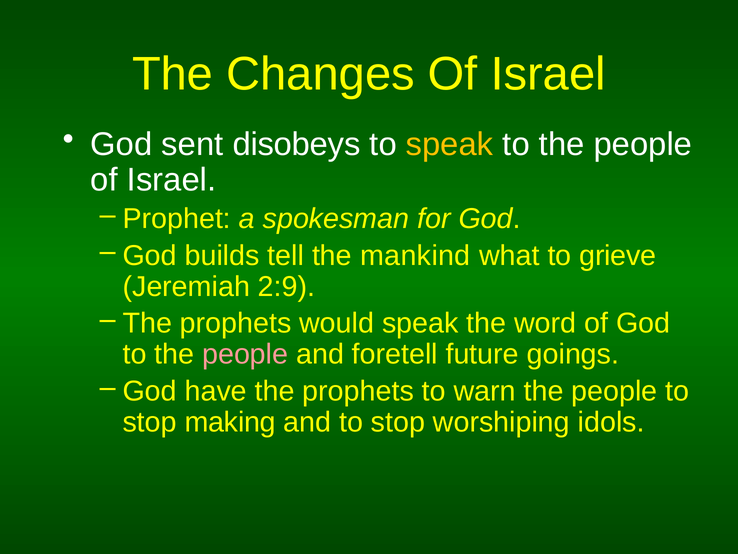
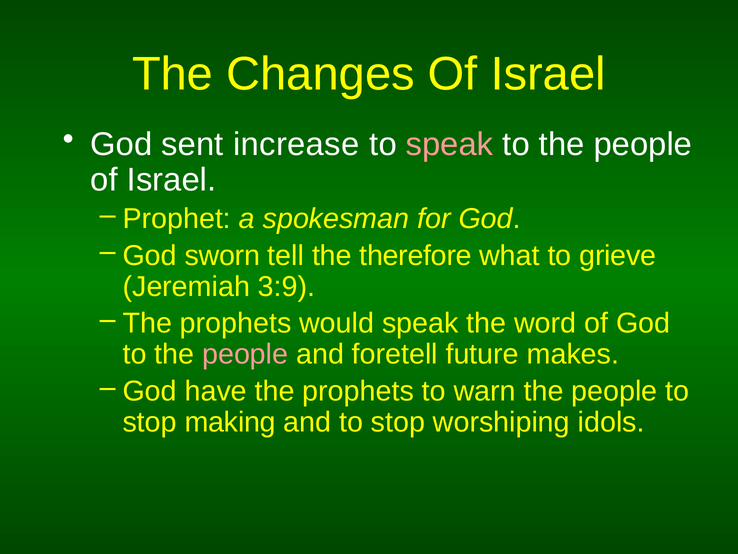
disobeys: disobeys -> increase (296, 144)
speak colour: yellow -> pink (450, 144)
builds: builds -> sworn (222, 255)
mankind: mankind -> therefore (416, 255)
2:9: 2:9 -> 3:9 (287, 286)
goings: goings -> makes (573, 354)
